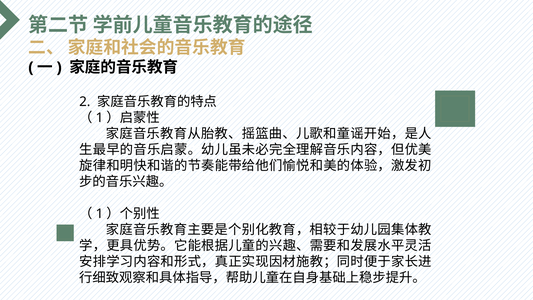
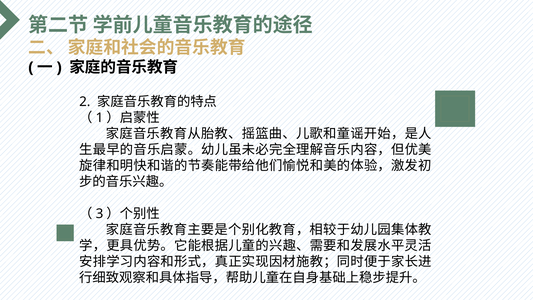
1: 1 -> 3 (100, 214)
